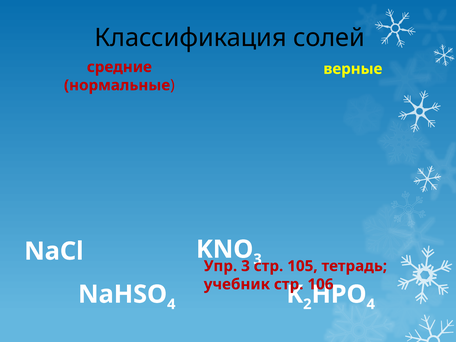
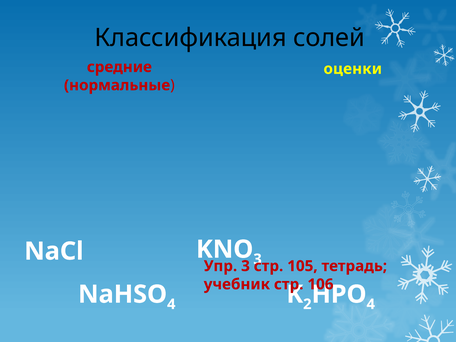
верные: верные -> оценки (353, 69)
